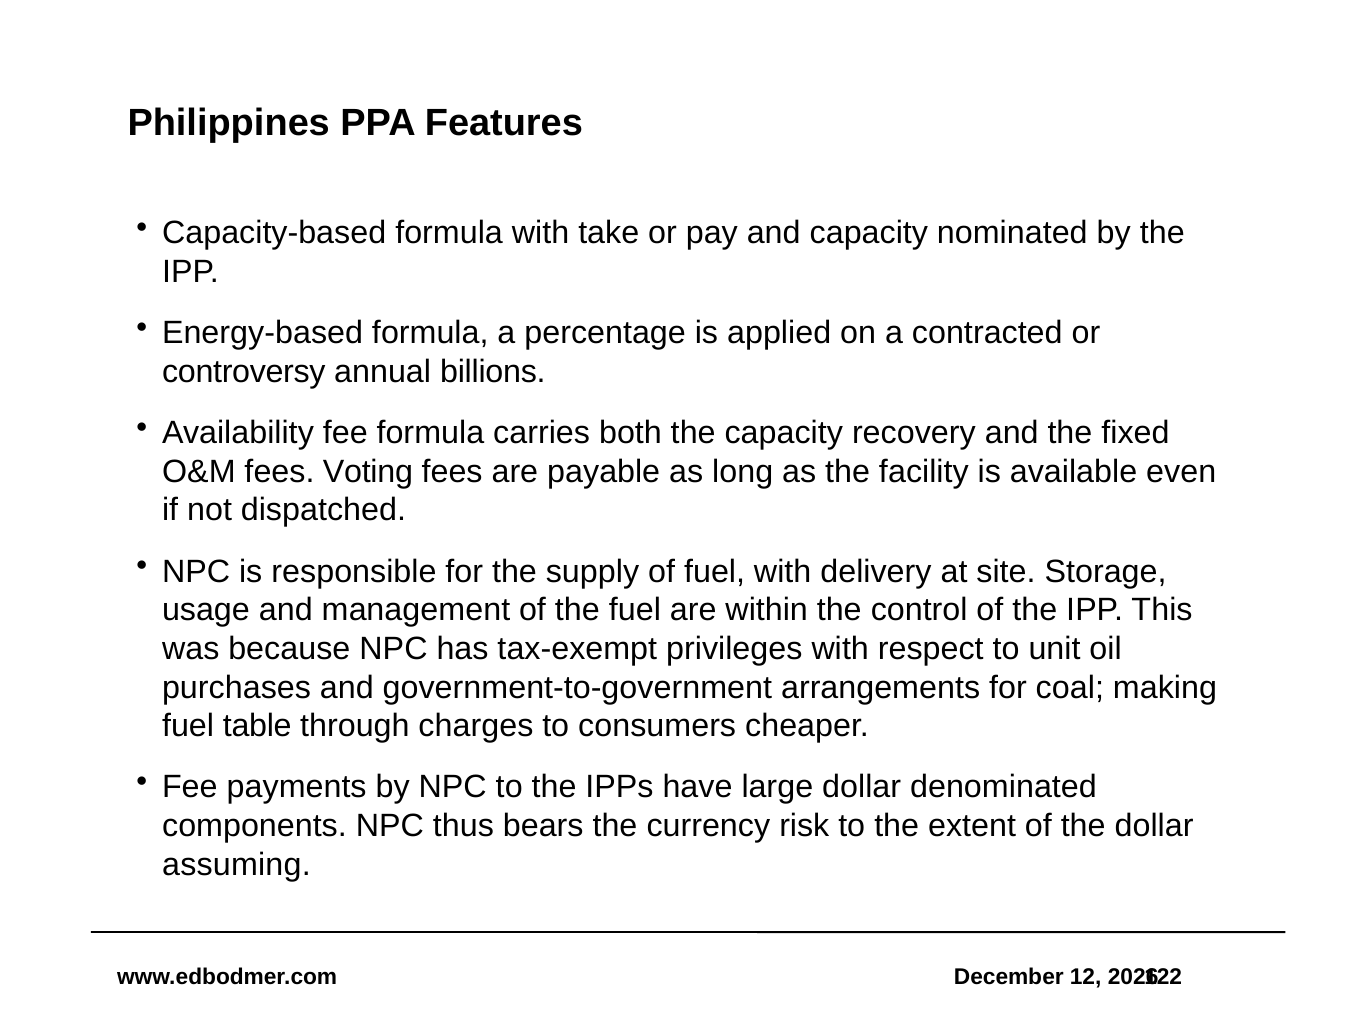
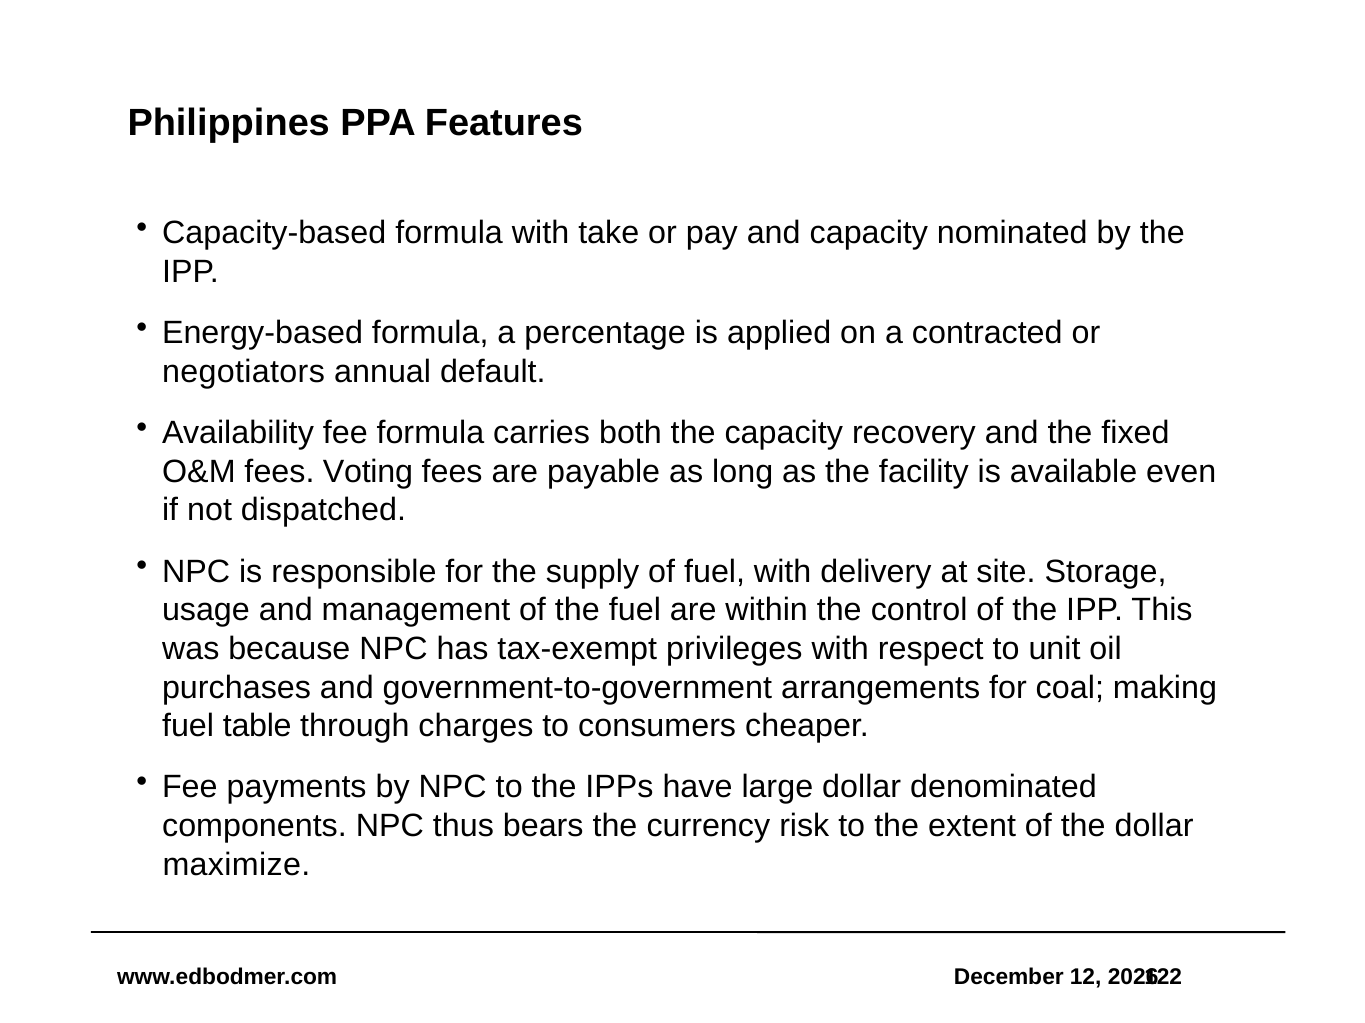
controversy: controversy -> negotiators (244, 372)
billions: billions -> default (493, 372)
assuming: assuming -> maximize (236, 865)
